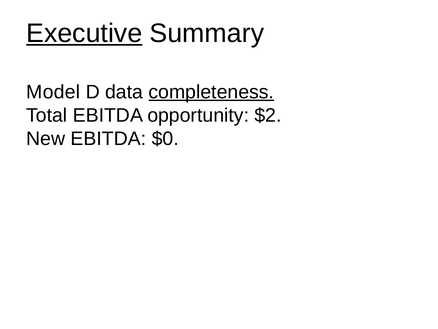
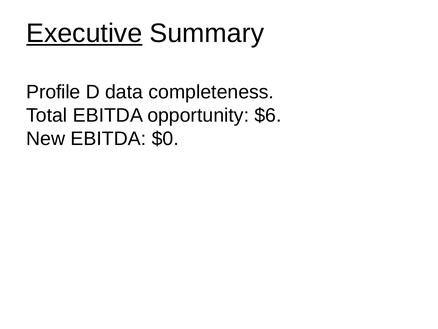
Model: Model -> Profile (53, 92)
completeness underline: present -> none (211, 92)
$2: $2 -> $6 (268, 115)
